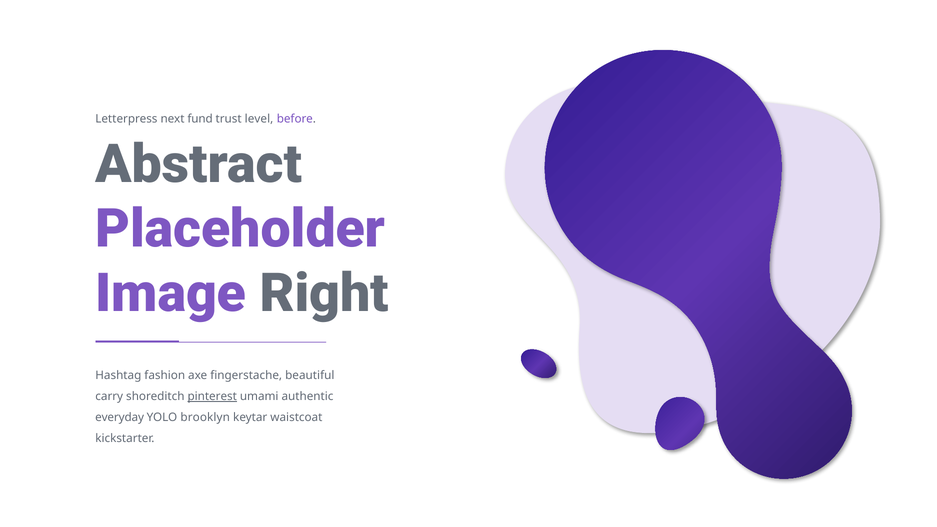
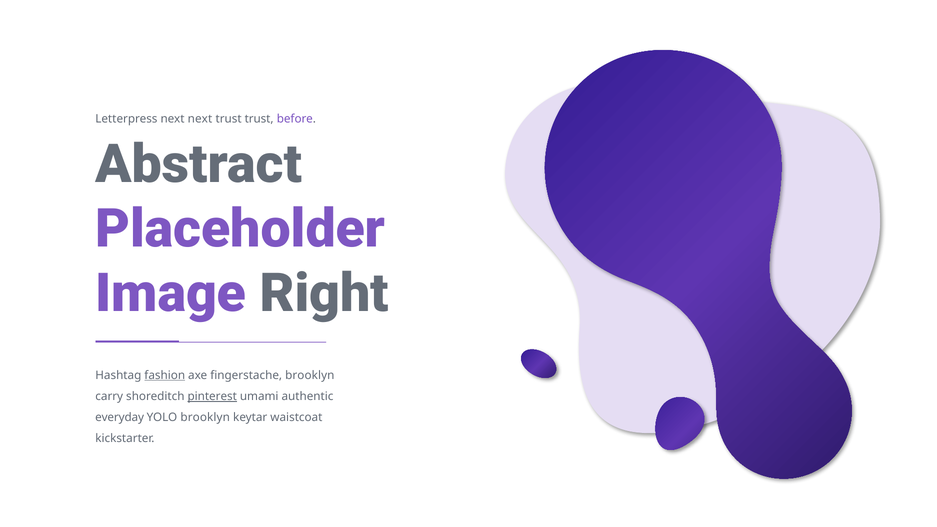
next fund: fund -> next (200, 119)
trust level: level -> trust (259, 119)
fashion underline: none -> present (165, 375)
fingerstache beautiful: beautiful -> brooklyn (310, 375)
